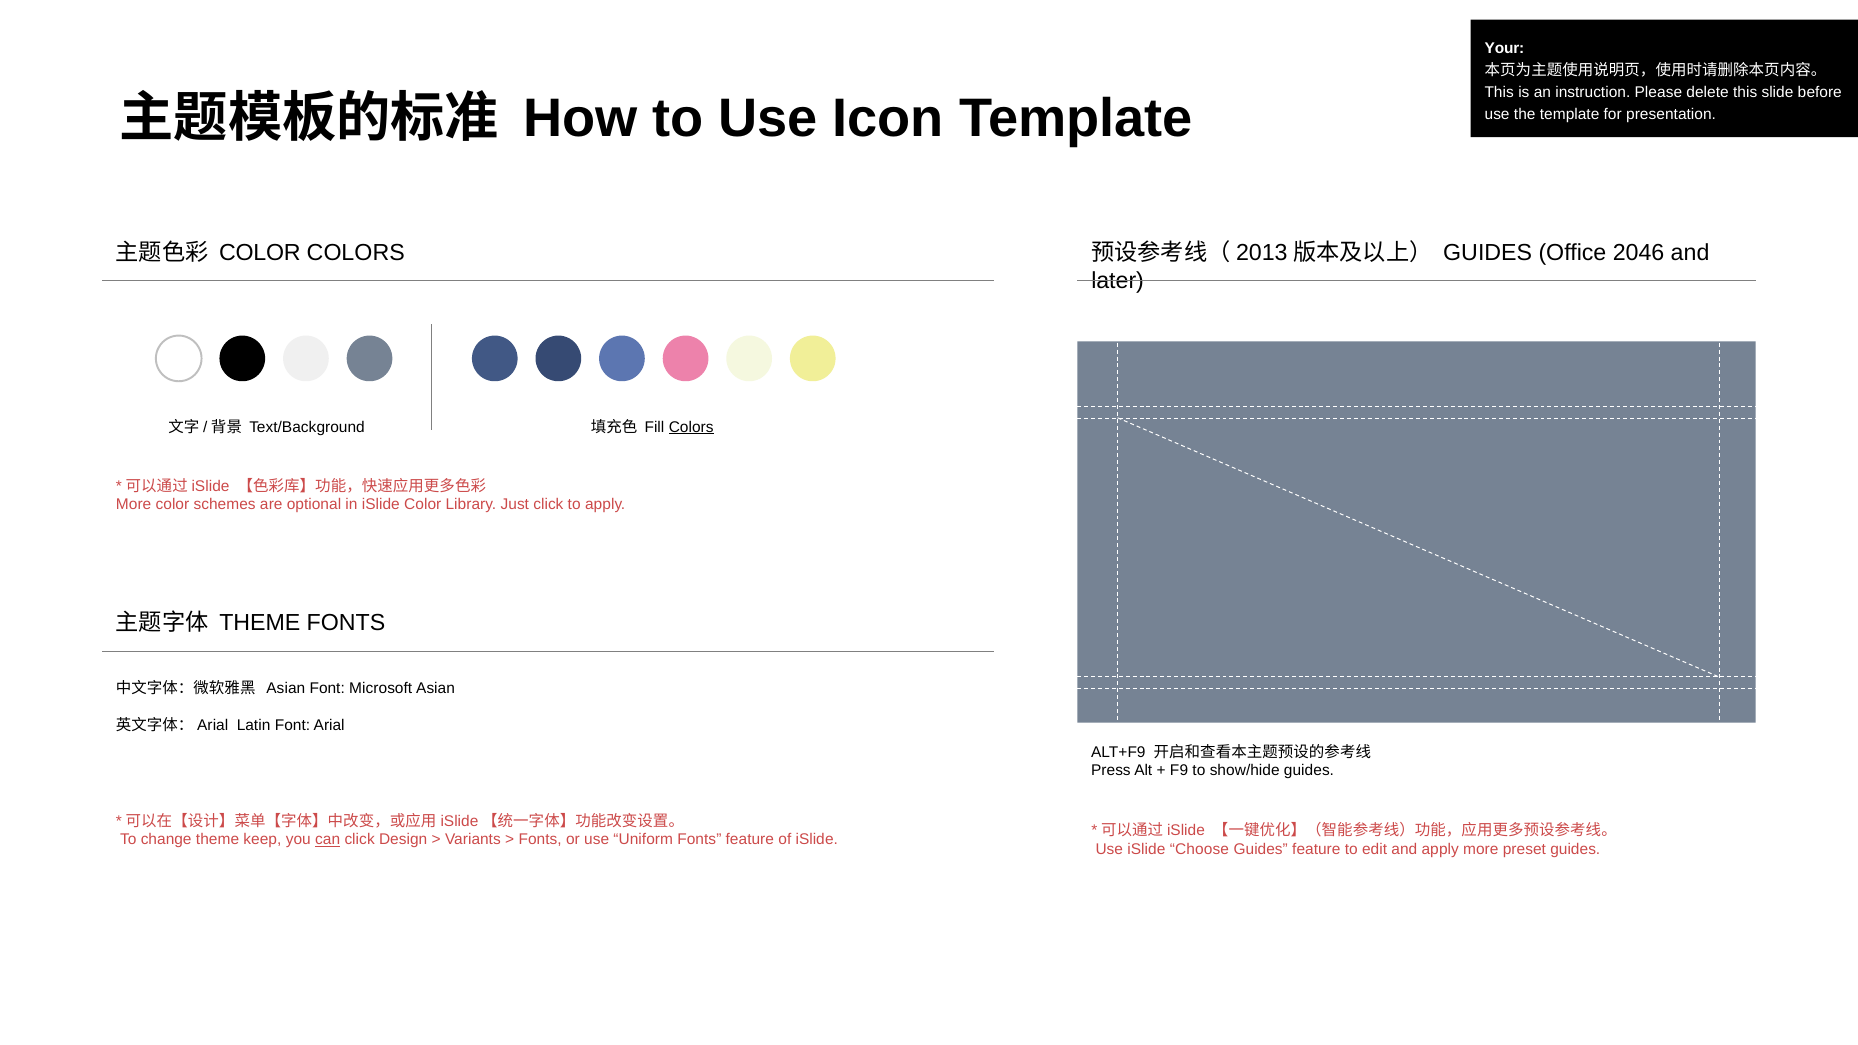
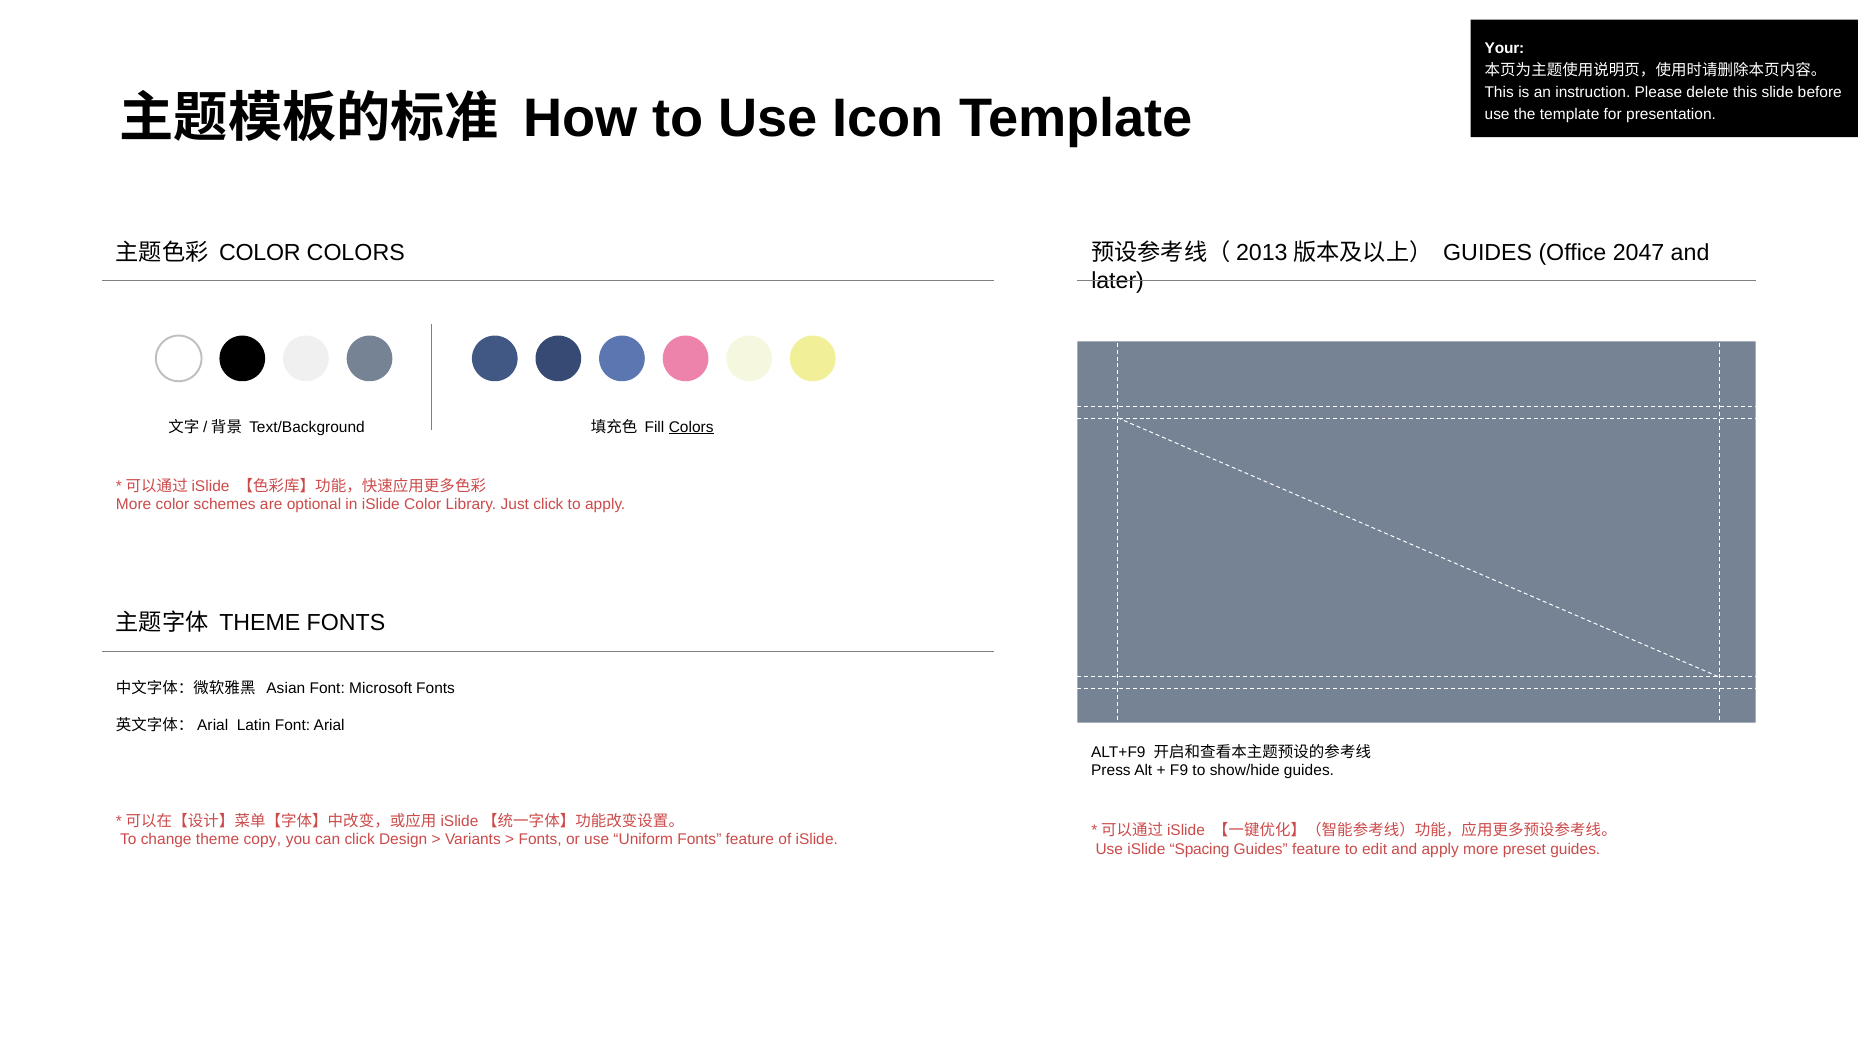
2046: 2046 -> 2047 (1639, 253)
Microsoft Asian: Asian -> Fonts (436, 689)
keep: keep -> copy (262, 840)
can underline: present -> none (328, 840)
Choose: Choose -> Spacing (1200, 849)
